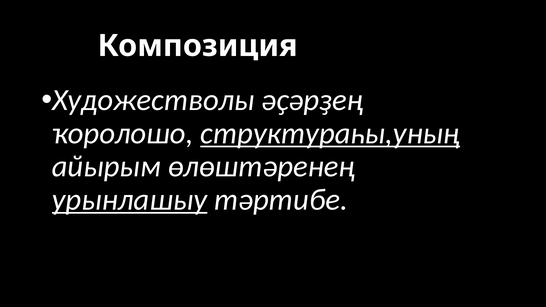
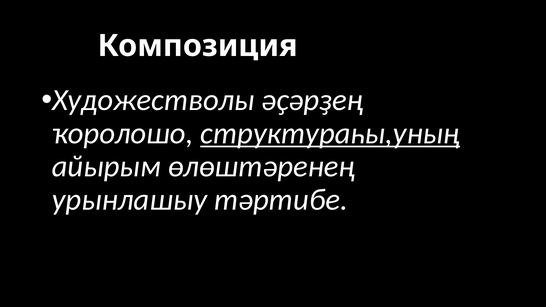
урынлашыу underline: present -> none (130, 200)
